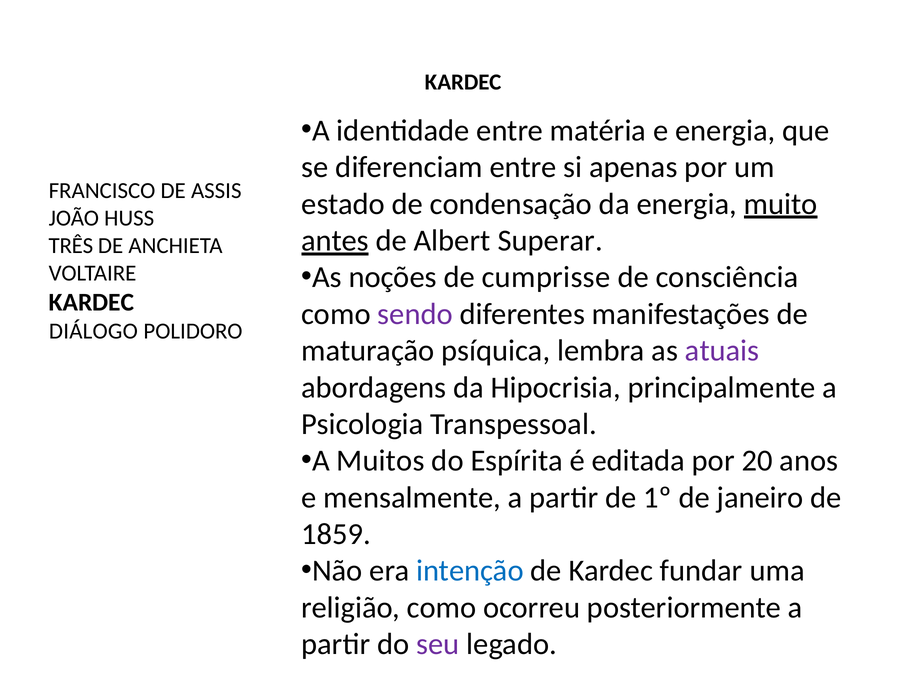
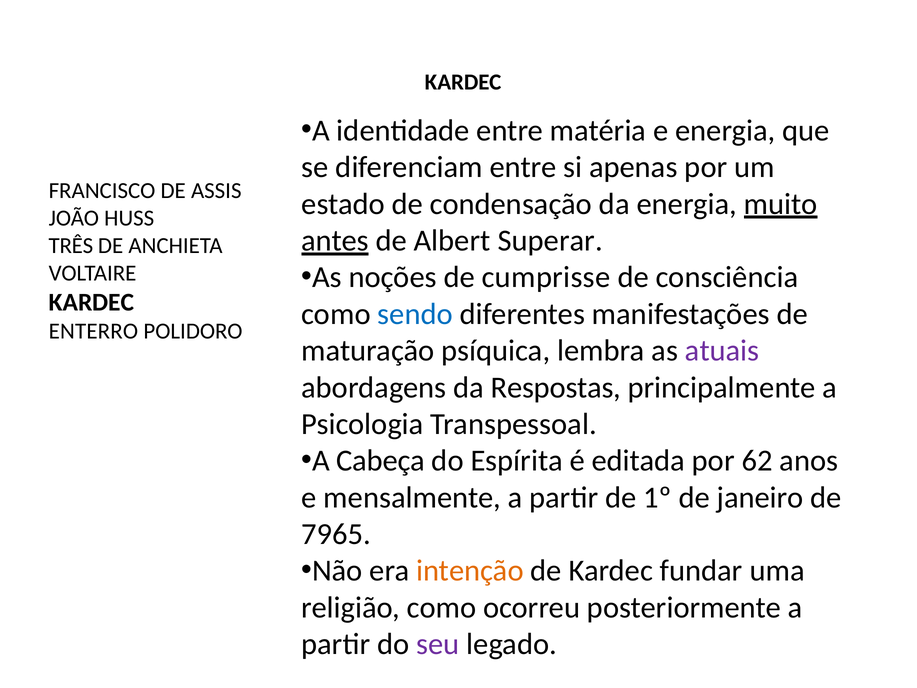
sendo colour: purple -> blue (415, 314)
DIÁLOGO: DIÁLOGO -> ENTERRO (93, 331)
Hipocrisia: Hipocrisia -> Respostas (556, 387)
Muitos: Muitos -> Cabeça (381, 461)
20: 20 -> 62 (757, 461)
1859: 1859 -> 7965 (336, 534)
intenção colour: blue -> orange (470, 571)
